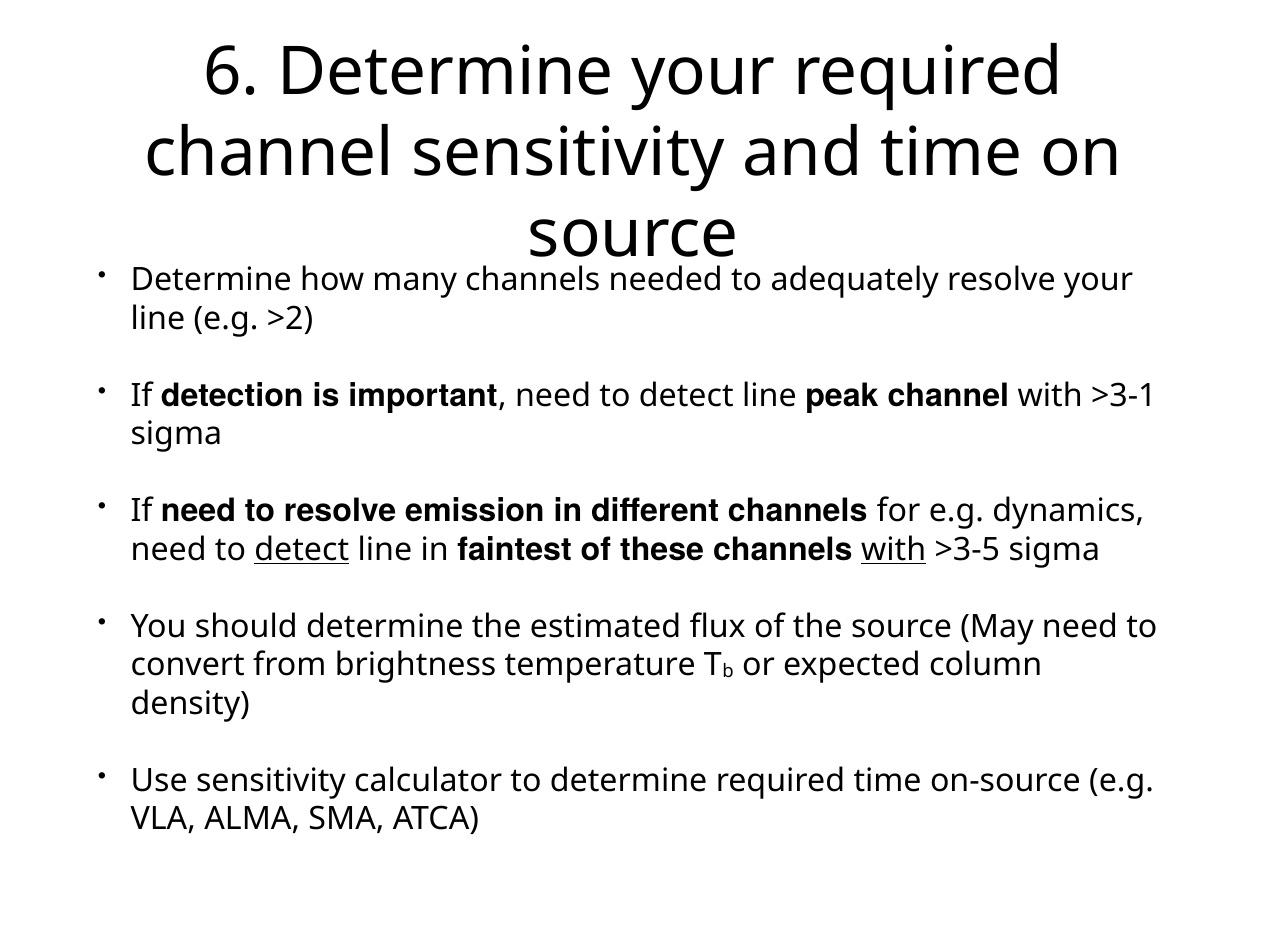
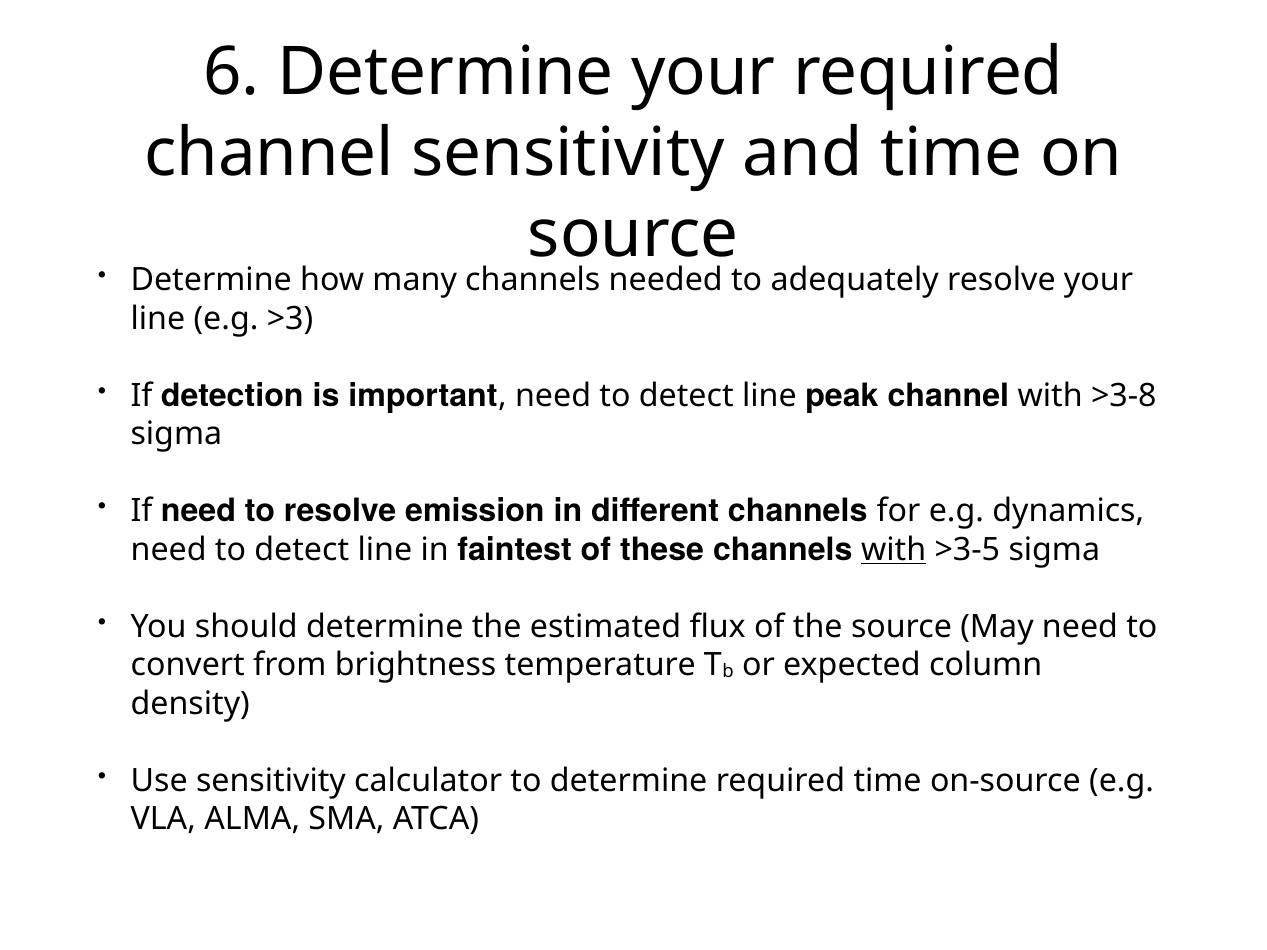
>2: >2 -> >3 (290, 319)
>3-1: >3-1 -> >3-8 (1124, 396)
detect underline: present -> none (302, 550)
